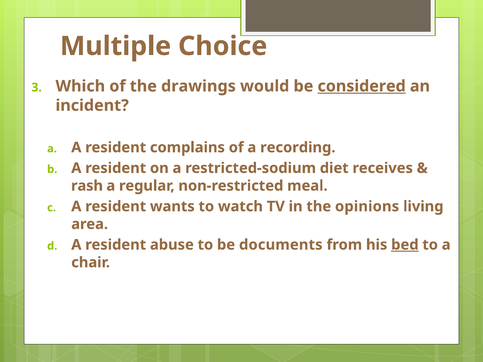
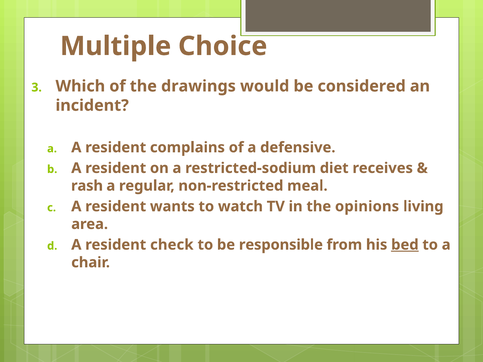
considered underline: present -> none (362, 86)
recording: recording -> defensive (298, 148)
abuse: abuse -> check (172, 245)
documents: documents -> responsible (281, 245)
